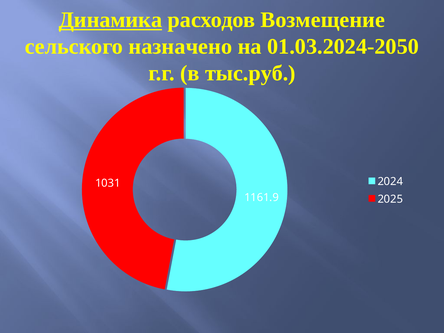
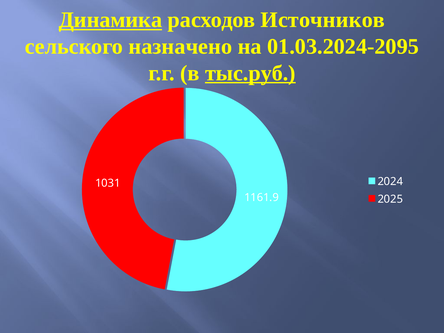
Возмещение: Возмещение -> Источников (323, 20)
01.03.2024-2050: 01.03.2024-2050 -> 01.03.2024-2095 (343, 47)
тыс.руб underline: none -> present (250, 73)
